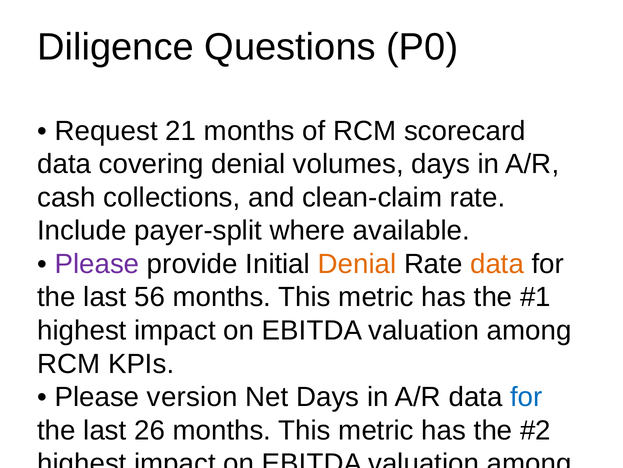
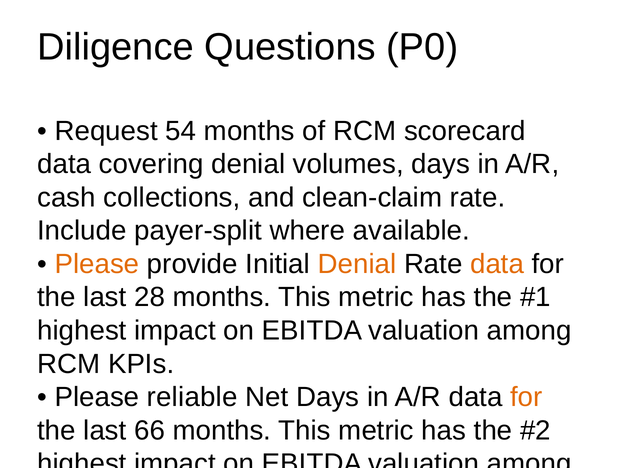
21: 21 -> 54 (181, 131)
Please colour: purple -> orange (97, 264)
56: 56 -> 28 (150, 297)
version: version -> reliable (192, 397)
for colour: blue -> orange (526, 397)
26: 26 -> 66 (150, 430)
